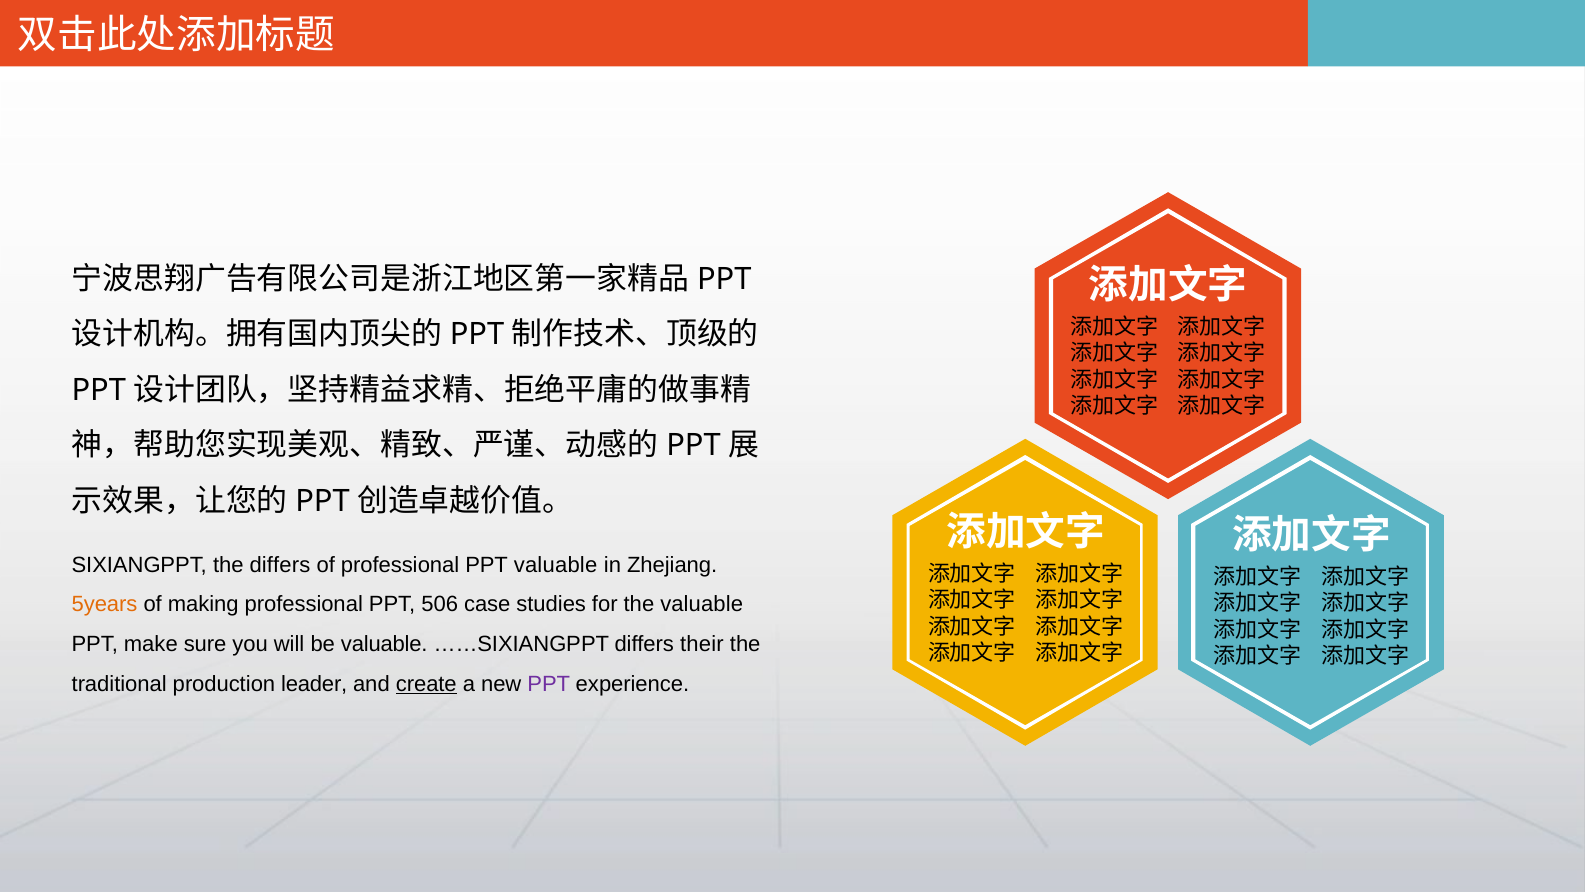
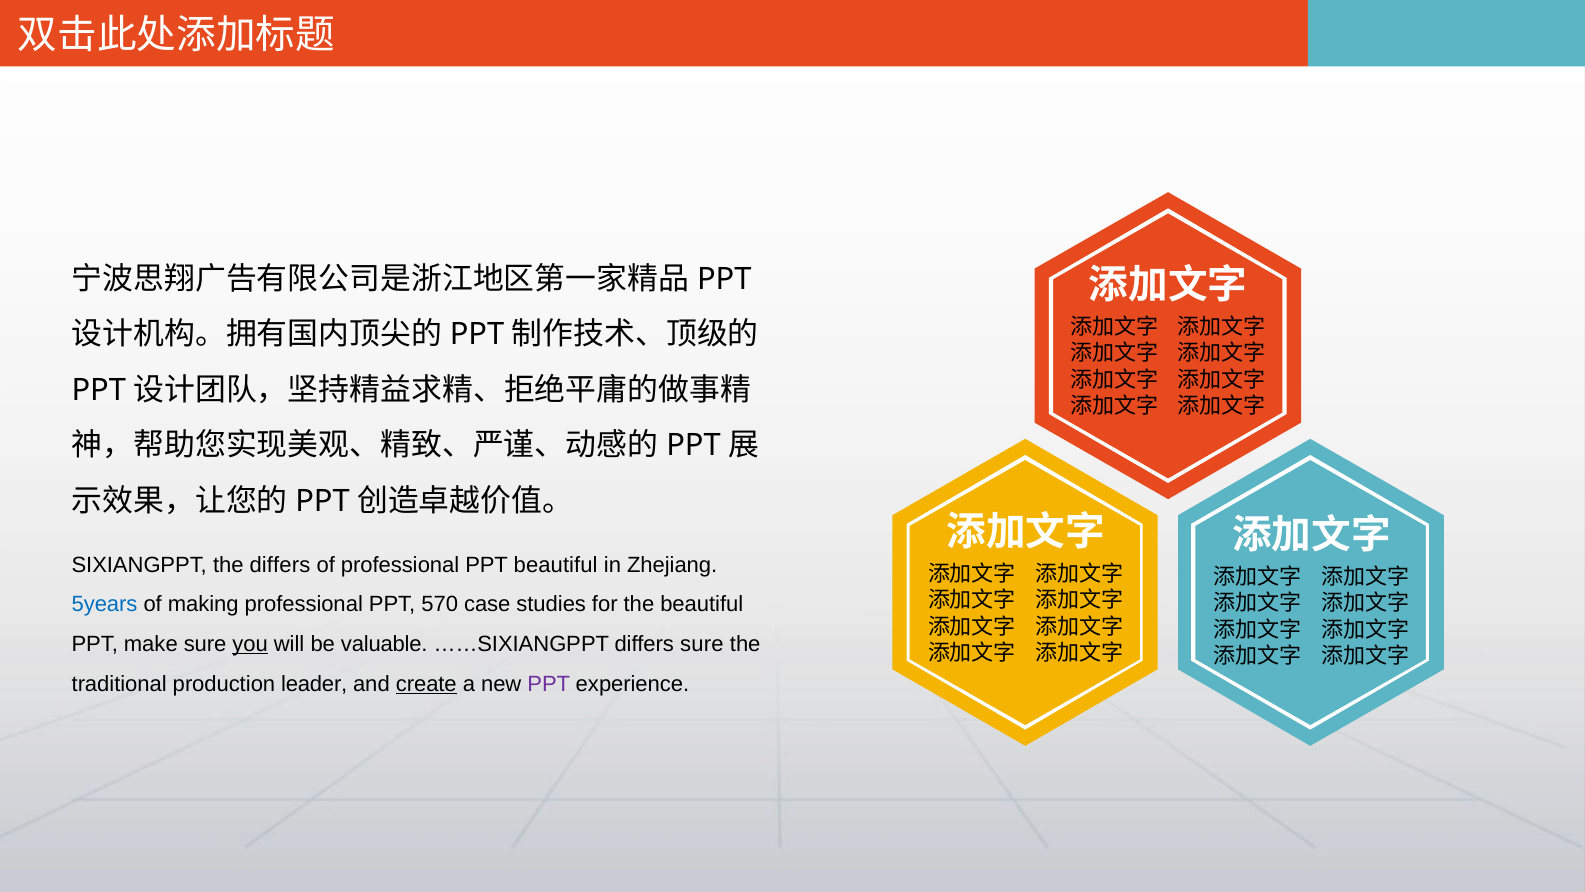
PPT valuable: valuable -> beautiful (556, 565)
5years colour: orange -> blue (105, 604)
506: 506 -> 570 (440, 604)
the valuable: valuable -> beautiful (702, 604)
you underline: none -> present (250, 644)
differs their: their -> sure (702, 644)
